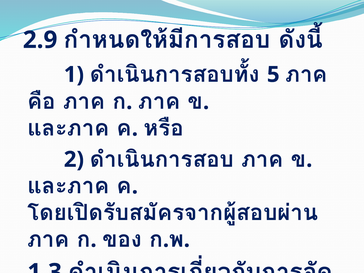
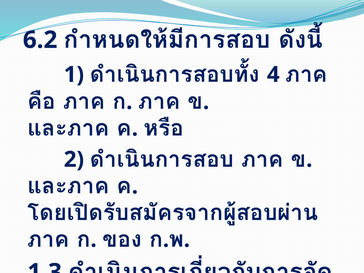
2.9: 2.9 -> 6.2 (40, 40)
5: 5 -> 4 (273, 75)
